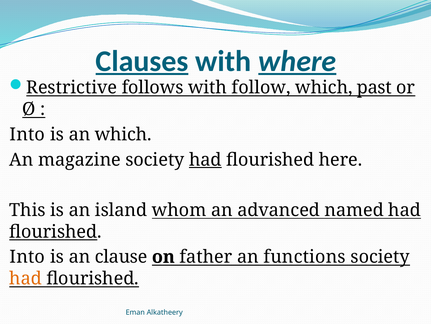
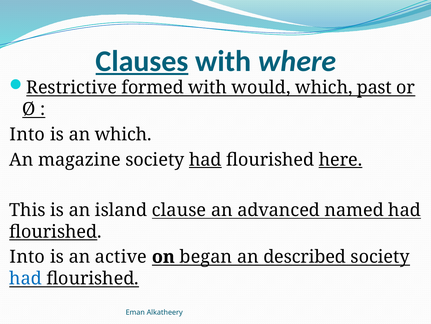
where underline: present -> none (297, 61)
follows: follows -> formed (153, 88)
follow: follow -> would (261, 88)
here underline: none -> present (341, 159)
whom: whom -> clause (179, 210)
clause: clause -> active (121, 256)
father: father -> began (206, 256)
functions: functions -> described (305, 256)
had colour: orange -> blue (26, 278)
